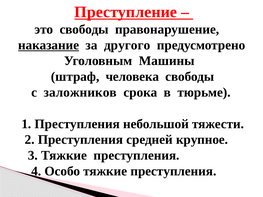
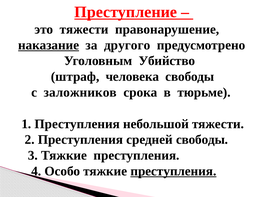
это свободы: свободы -> тяжести (84, 29)
Машины: Машины -> Убийство (167, 61)
средней крупное: крупное -> свободы (202, 140)
преступления underline: none -> present (173, 171)
